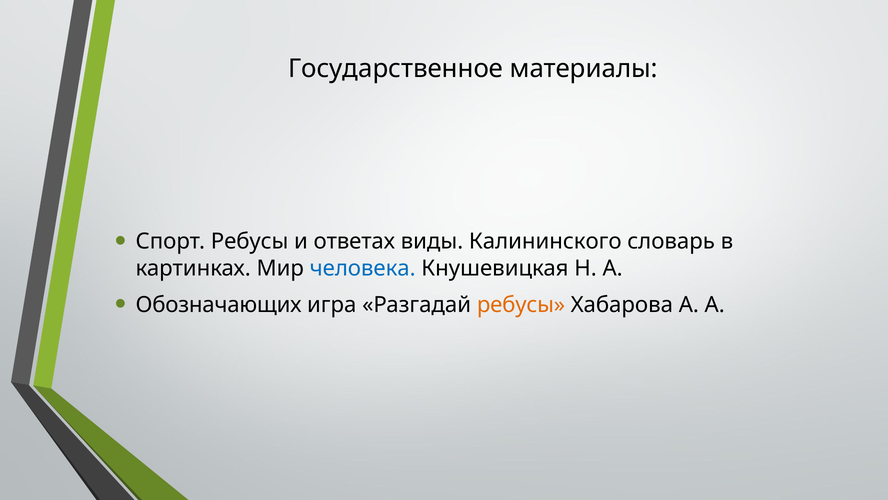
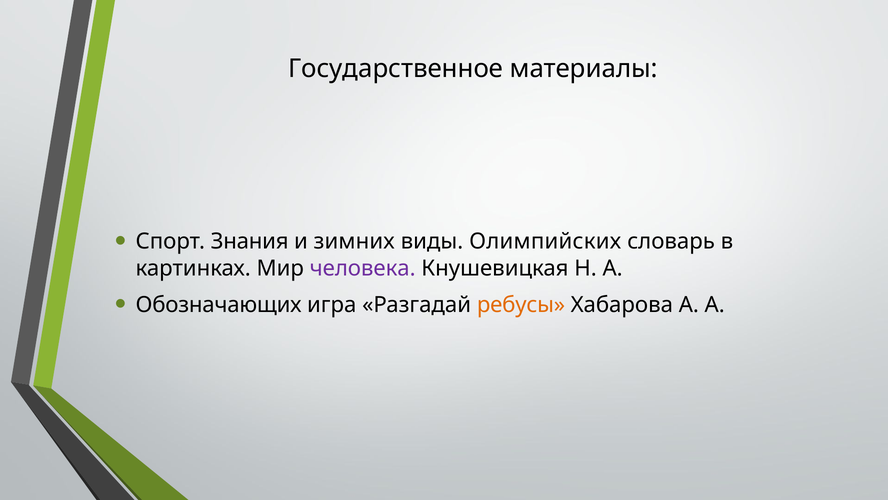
Спорт Ребусы: Ребусы -> Знания (250, 241)
ответах: ответах -> зимних (354, 241)
Калининского: Калининского -> Олимпийских (545, 241)
человека colour: blue -> purple (363, 268)
